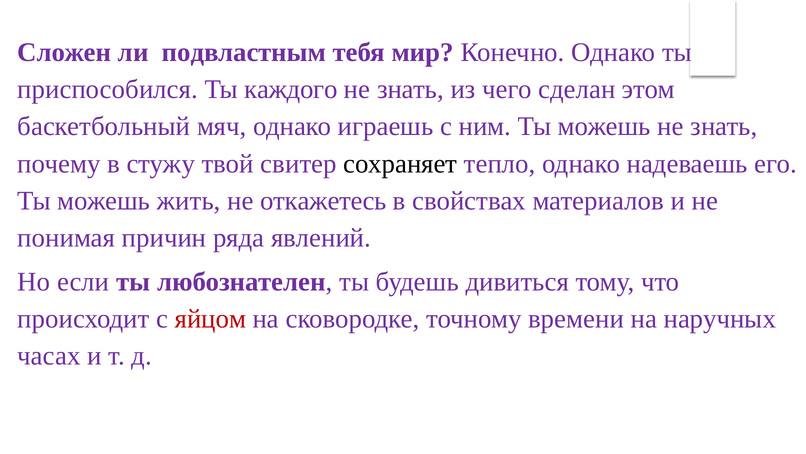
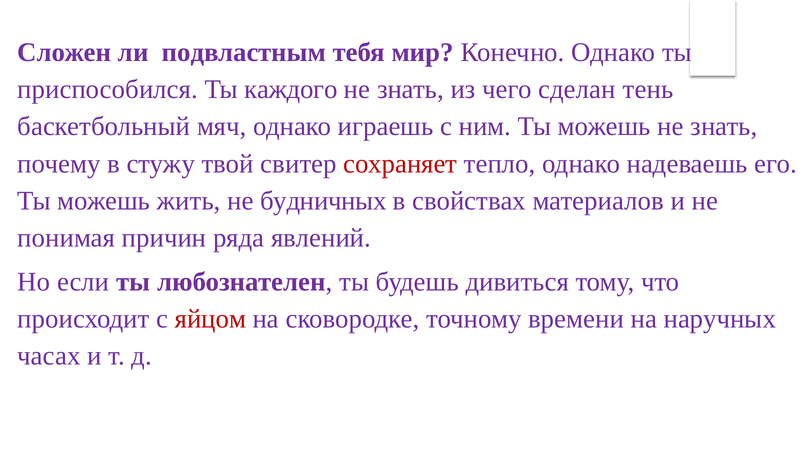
этом: этом -> тень (648, 89)
сохраняет colour: black -> red (400, 163)
откажетесь: откажетесь -> будничных (323, 200)
